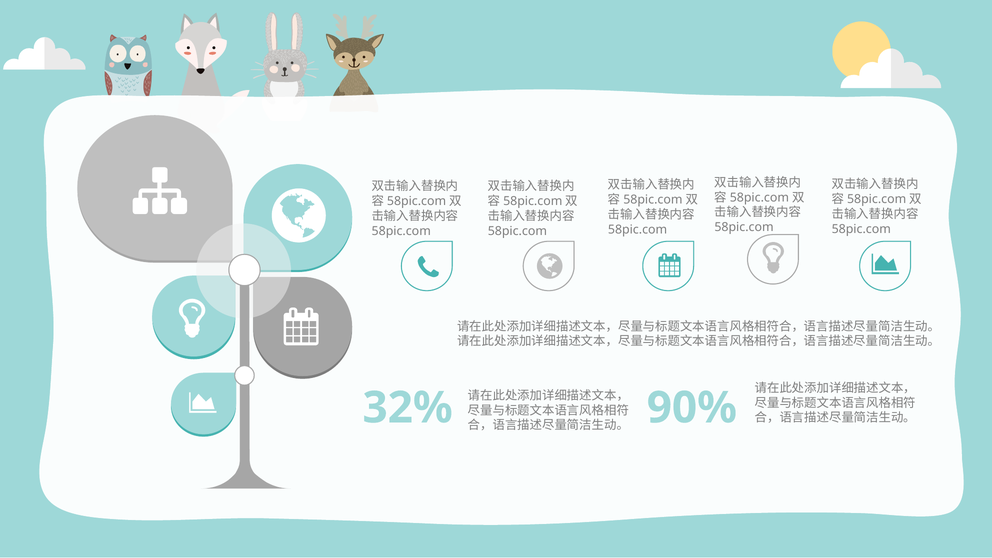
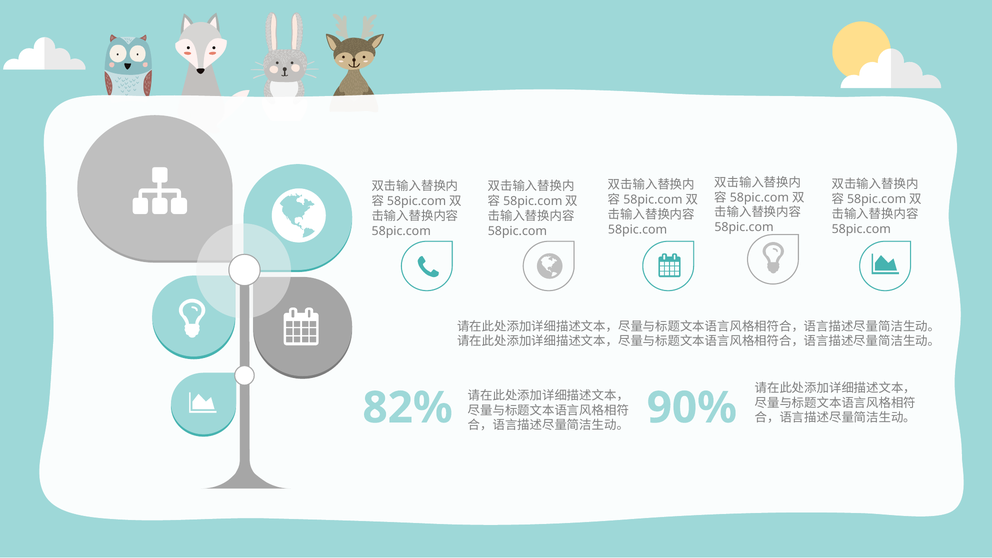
32%: 32% -> 82% (408, 408)
